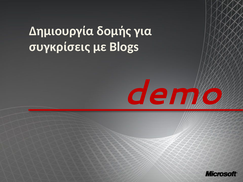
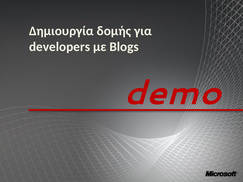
συγκρίσεις: συγκρίσεις -> developers (60, 47)
